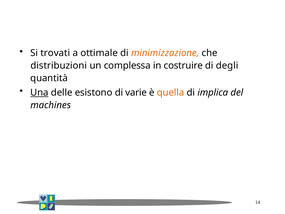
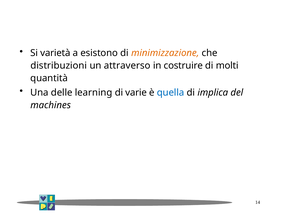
trovati: trovati -> varietà (55, 53)
ottimale: ottimale -> esistono (99, 53)
complessa: complessa -> attraverso (127, 65)
degli: degli -> molti (227, 65)
Una underline: present -> none (39, 92)
esistono: esistono -> learning (94, 92)
quella colour: orange -> blue (171, 92)
